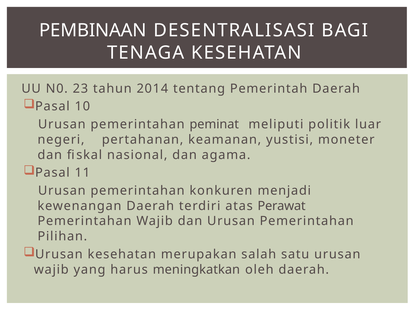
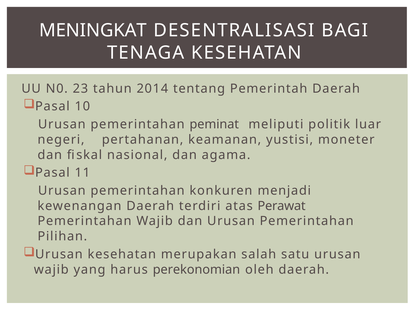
PEMBINAAN: PEMBINAAN -> MENINGKAT (93, 31)
meningkatkan: meningkatkan -> perekonomian (196, 270)
